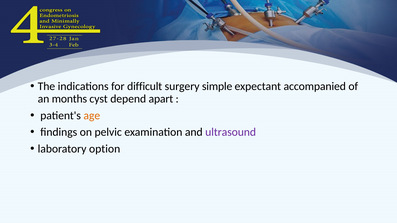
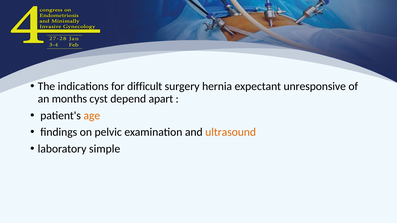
simple: simple -> hernia (217, 86)
accompanied: accompanied -> unresponsive (315, 86)
ultrasound colour: purple -> orange (231, 132)
option: option -> simple (105, 149)
